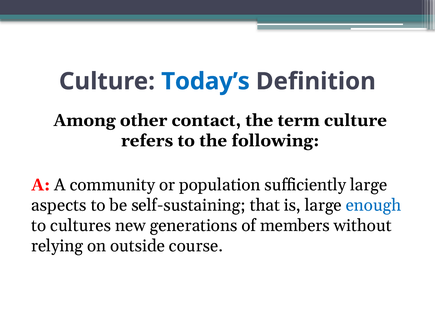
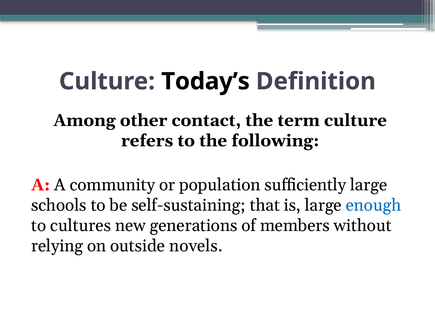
Today’s colour: blue -> black (206, 81)
aspects: aspects -> schools (59, 205)
course: course -> novels (196, 246)
